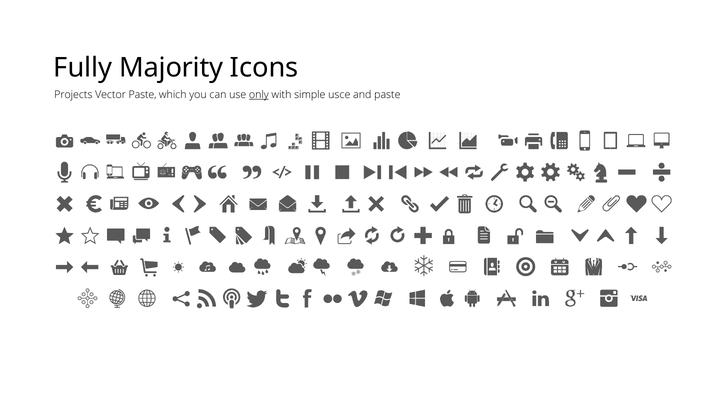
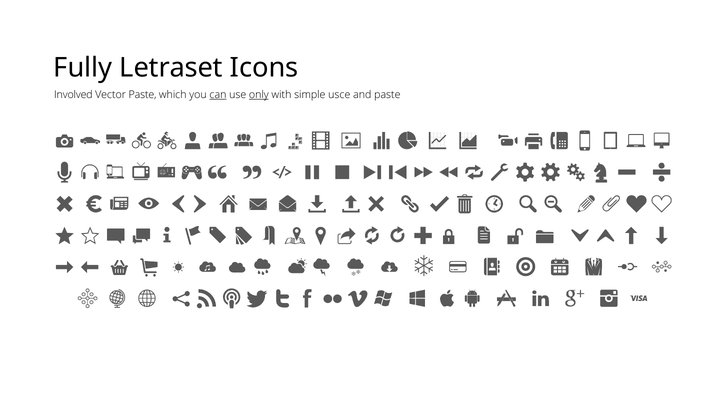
Majority: Majority -> Letraset (171, 68)
Projects: Projects -> Involved (73, 95)
can underline: none -> present (218, 95)
